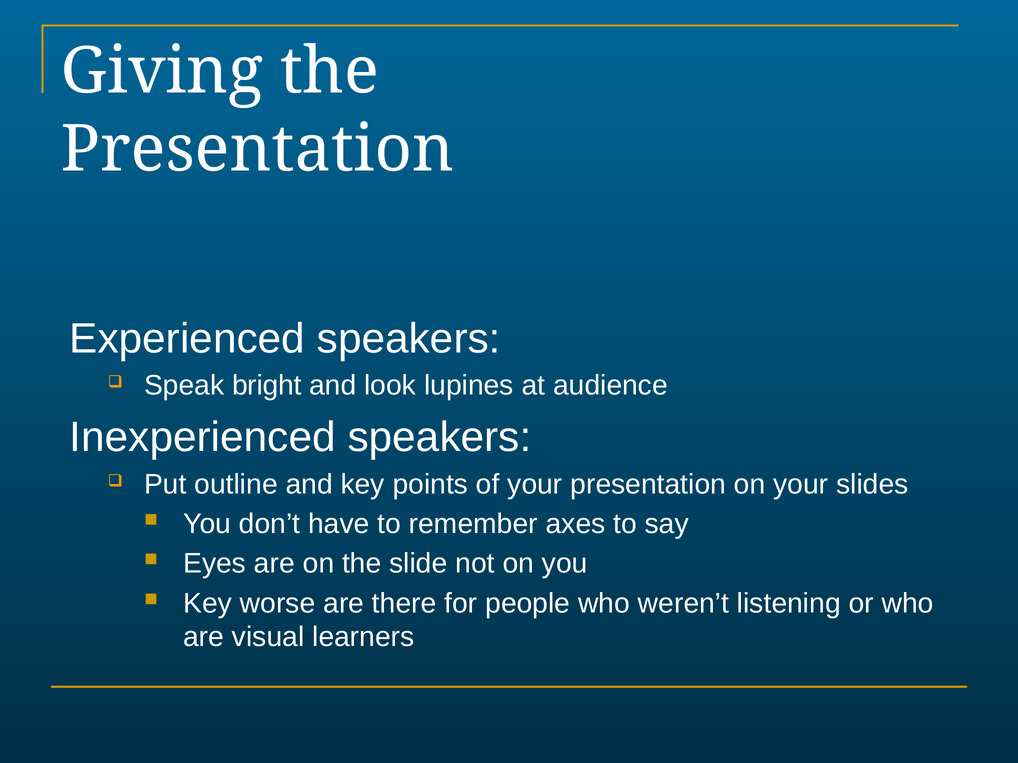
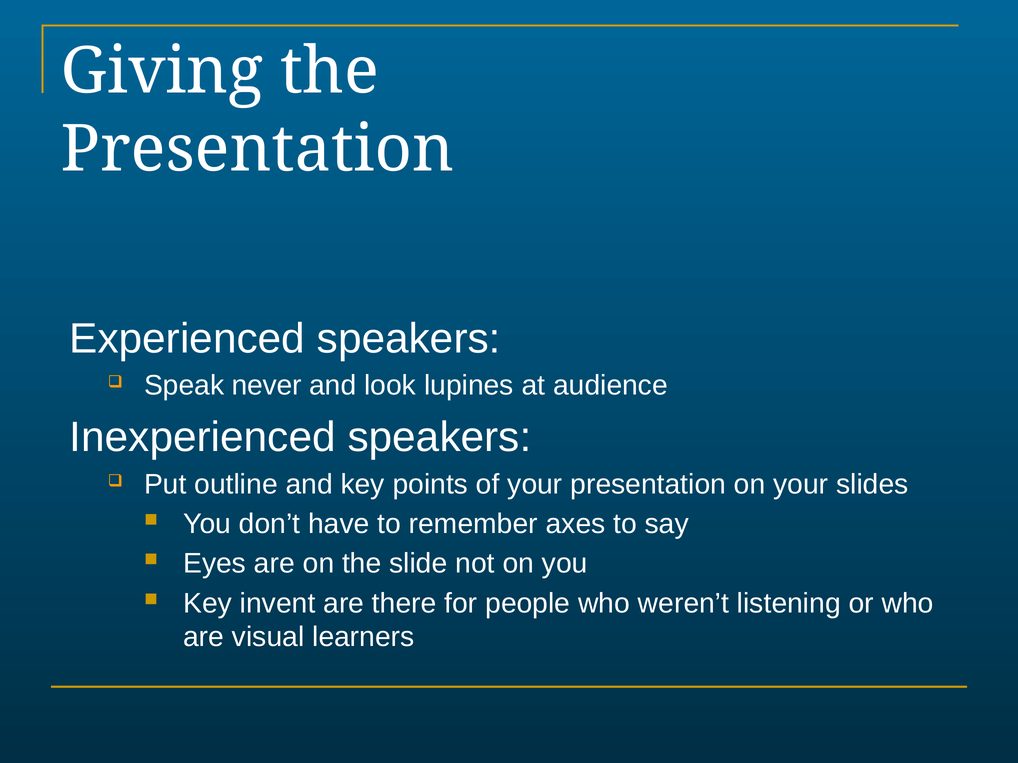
bright: bright -> never (267, 386)
worse: worse -> invent (278, 604)
